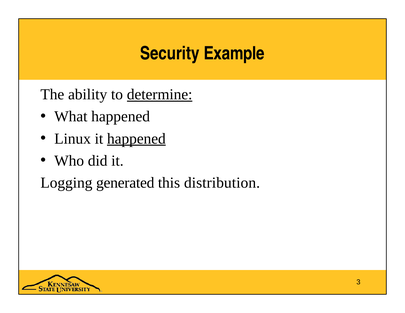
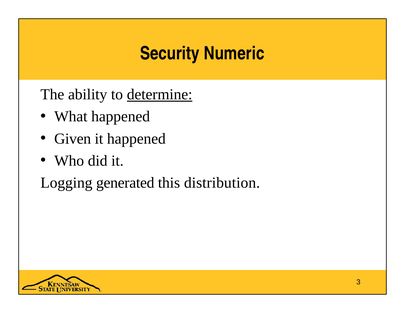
Example: Example -> Numeric (234, 53)
Linux: Linux -> Given (73, 139)
happened underline: present -> none (136, 139)
